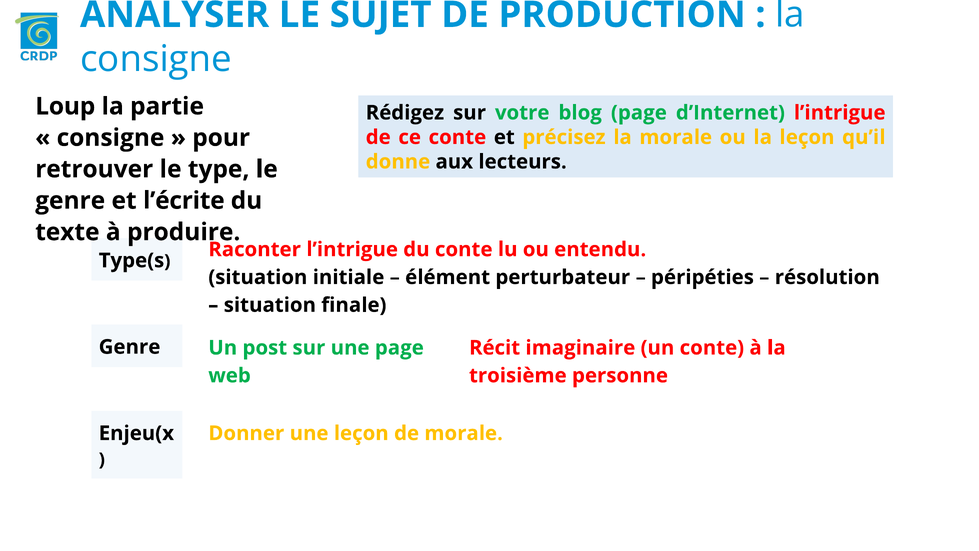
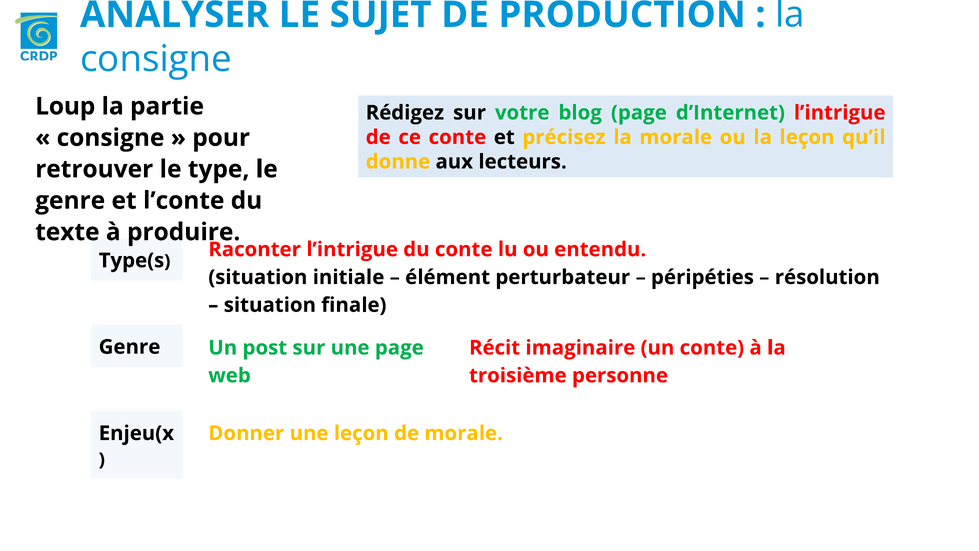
l’écrite: l’écrite -> l’conte (184, 201)
